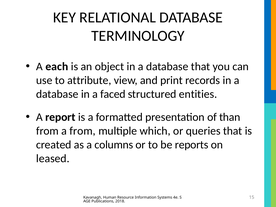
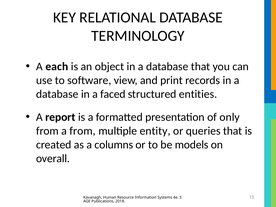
attribute: attribute -> software (89, 80)
than: than -> only (230, 117)
which: which -> entity (155, 131)
reports: reports -> models (192, 145)
leased: leased -> overall (53, 159)
